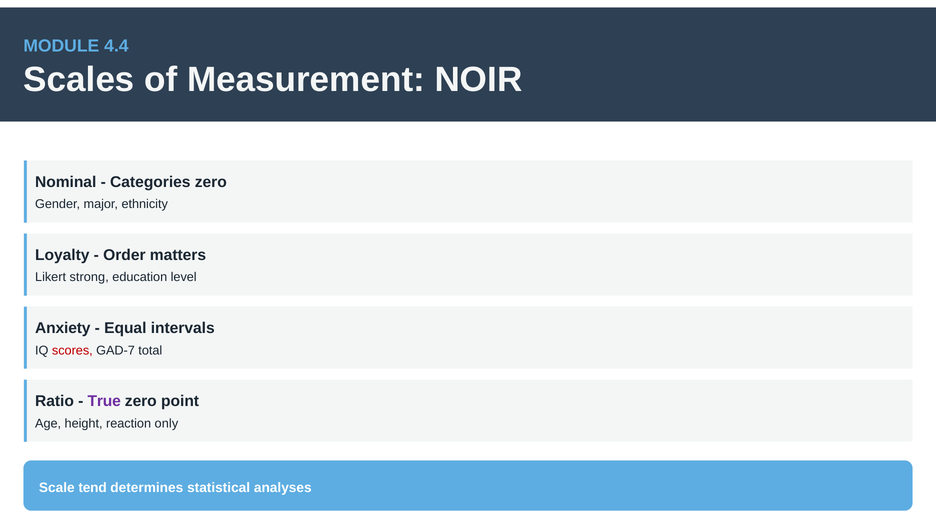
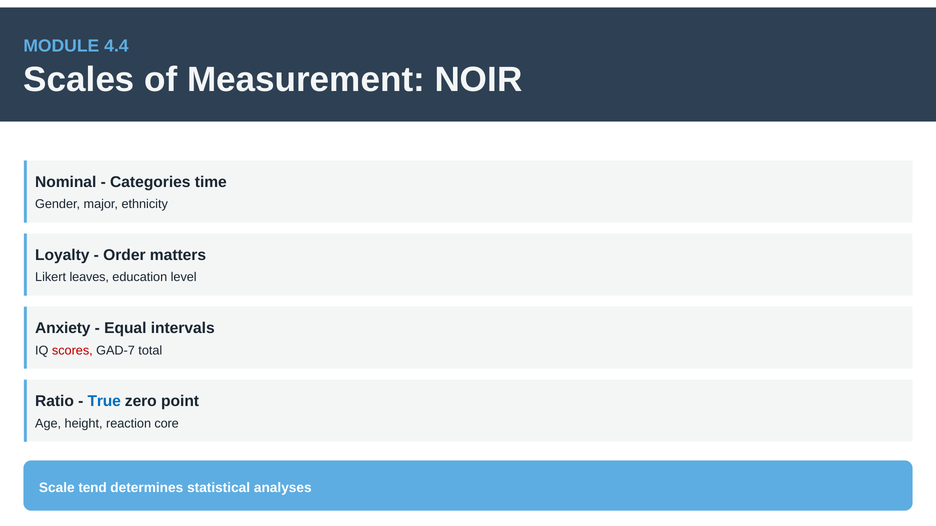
Categories zero: zero -> time (211, 182)
strong: strong -> leaves (89, 278)
True colour: purple -> blue (104, 401)
only: only -> core (167, 424)
